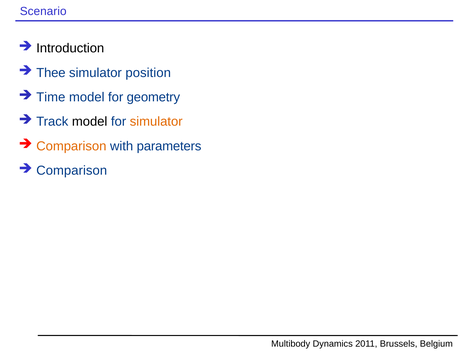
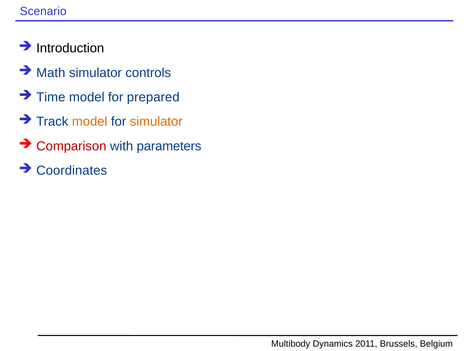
Thee: Thee -> Math (51, 73)
position: position -> controls (148, 73)
geometry: geometry -> prepared (153, 97)
model colour: black -> orange (90, 122)
Comparison colour: orange -> red (71, 146)
Comparison: Comparison -> Coordinates (72, 171)
